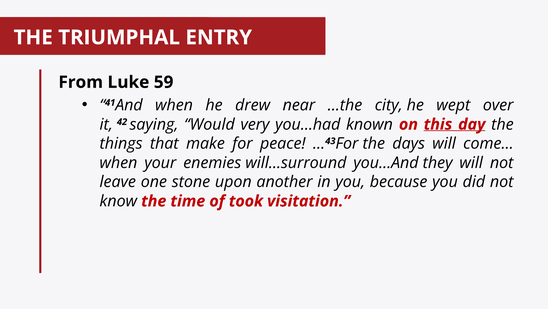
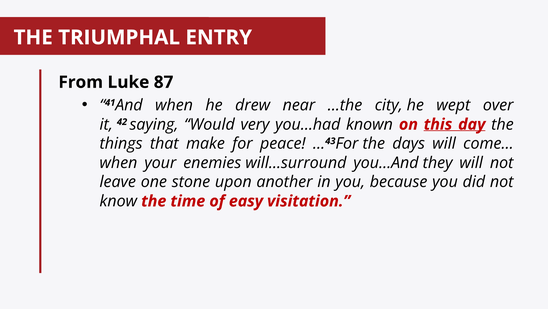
59: 59 -> 87 (164, 82)
took: took -> easy (246, 201)
